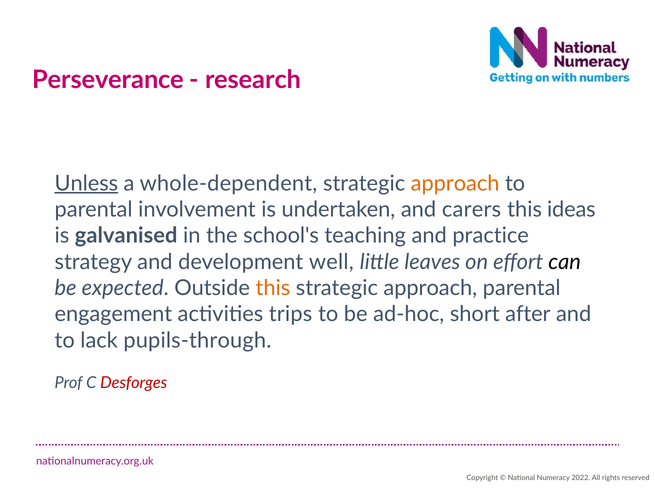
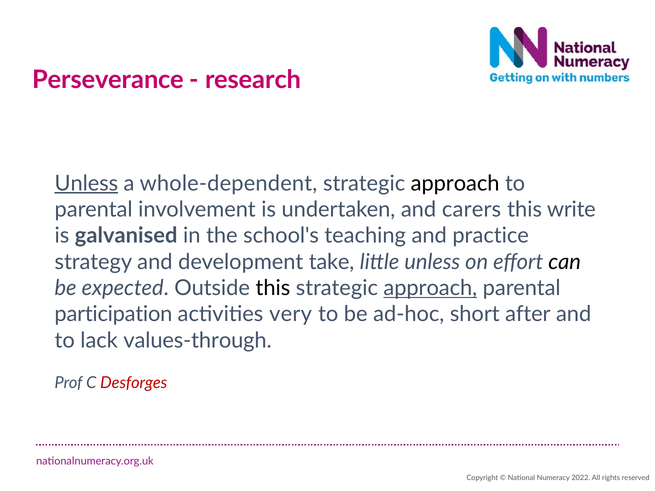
approach colour: orange -> black (455, 183)
ideas: ideas -> write (571, 210)
well: well -> take (332, 262)
little leaves: leaves -> unless (432, 262)
this colour: orange -> black (273, 288)
approach underline: none -> present (430, 288)
engagement: engagement -> participation (113, 314)
trips: trips -> very (291, 314)
pupils-through: pupils-through -> values-through (198, 341)
